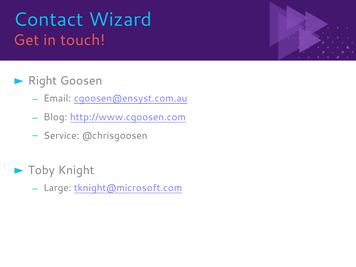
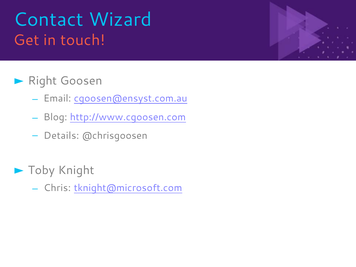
Service: Service -> Details (61, 136)
Large: Large -> Chris (57, 188)
